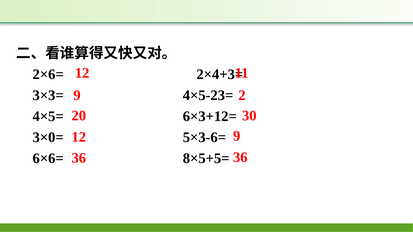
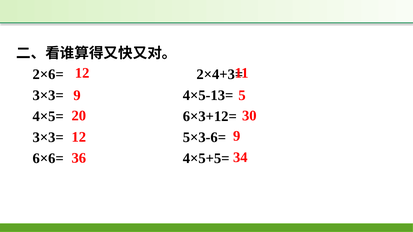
2: 2 -> 5 (242, 95)
4×5-23=: 4×5-23= -> 4×5-13= (208, 96)
3×0=: 3×0= -> 3×3= (48, 137)
36 36: 36 -> 34 (240, 157)
8×5+5=: 8×5+5= -> 4×5+5= (206, 158)
